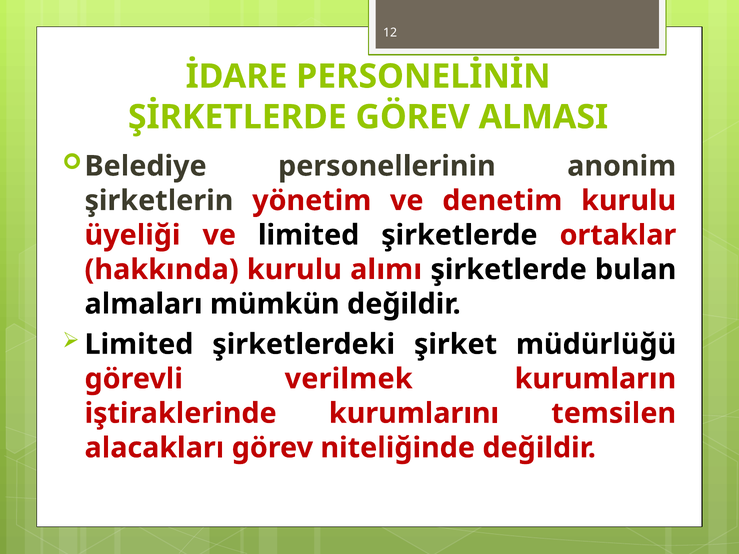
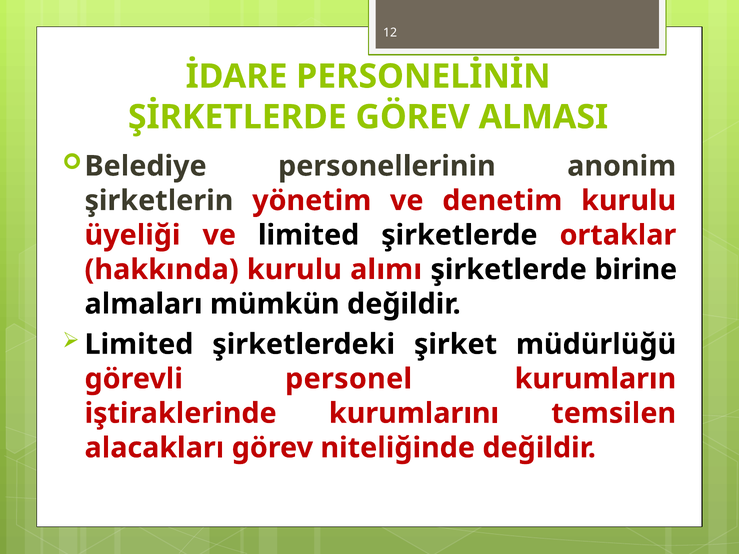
bulan: bulan -> birine (636, 270)
verilmek: verilmek -> personel (349, 379)
